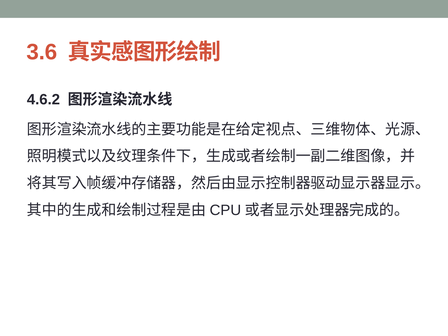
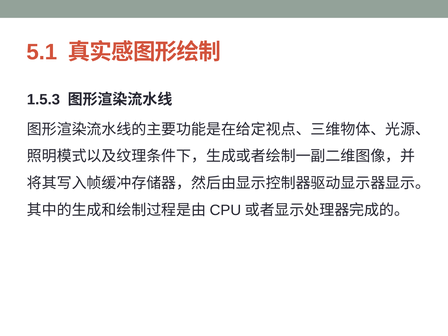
3.6: 3.6 -> 5.1 (42, 52)
4.6.2: 4.6.2 -> 1.5.3 (43, 100)
